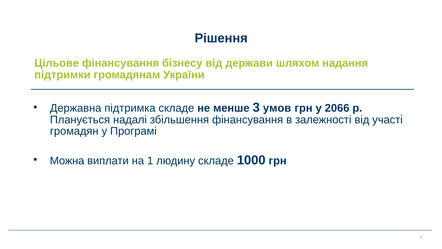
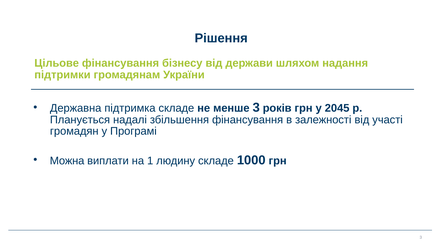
умов: умов -> років (277, 108)
2066: 2066 -> 2045 (337, 108)
